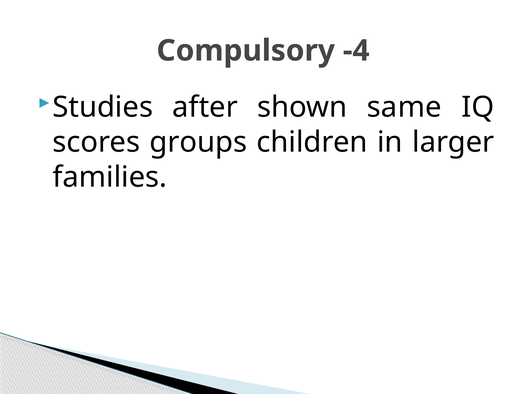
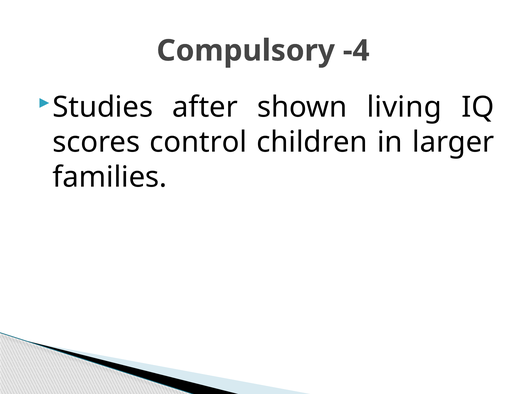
same: same -> living (404, 107)
groups: groups -> control (198, 142)
